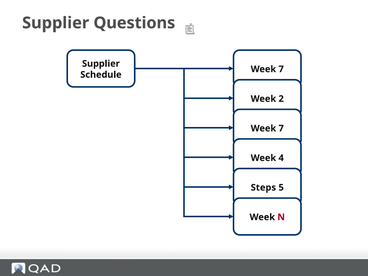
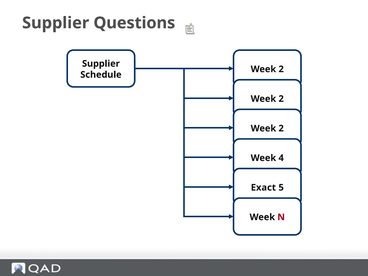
7: 7 -> 2 (281, 69)
7: 7 -> 2 (281, 128)
Steps: Steps -> Exact (263, 188)
